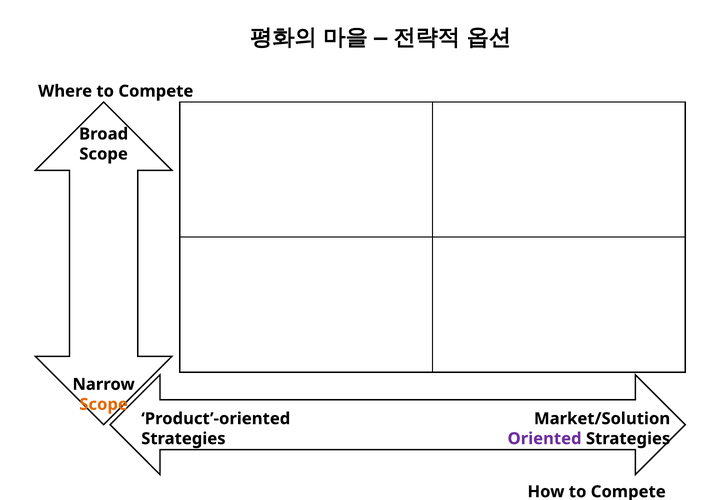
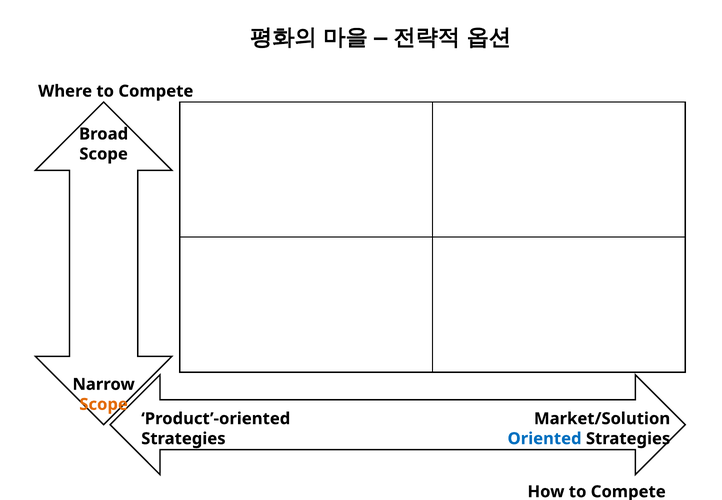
Oriented colour: purple -> blue (545, 439)
